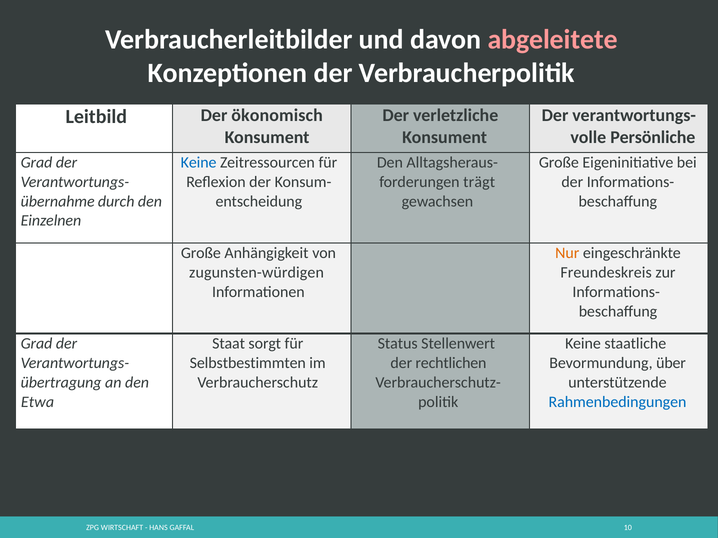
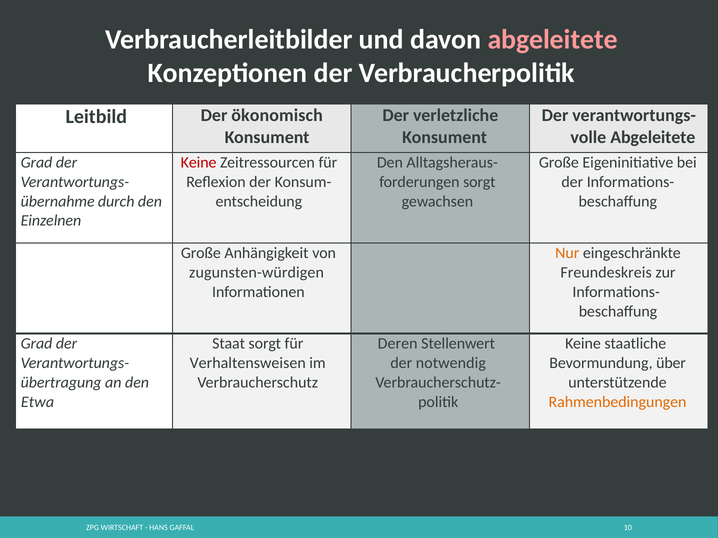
Persönliche: Persönliche -> Abgeleitete (653, 137)
Keine colour: blue -> red (199, 162)
trägt: trägt -> sorgt (479, 182)
Status: Status -> Deren (398, 344)
Selbstbestimmten: Selbstbestimmten -> Verhaltensweisen (248, 363)
rechtlichen: rechtlichen -> notwendig (451, 363)
Rahmenbedingungen colour: blue -> orange (618, 402)
